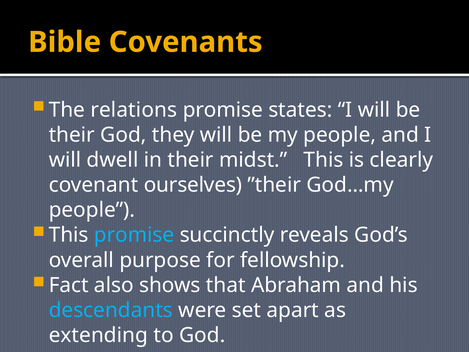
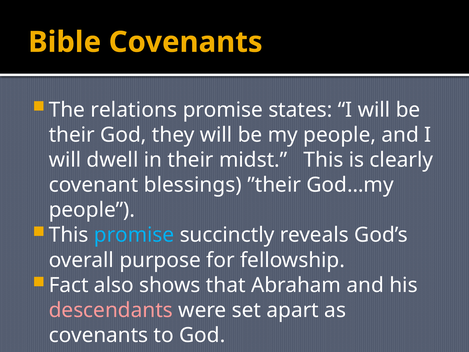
ourselves: ourselves -> blessings (193, 185)
descendants colour: light blue -> pink (111, 310)
extending: extending -> covenants (98, 335)
